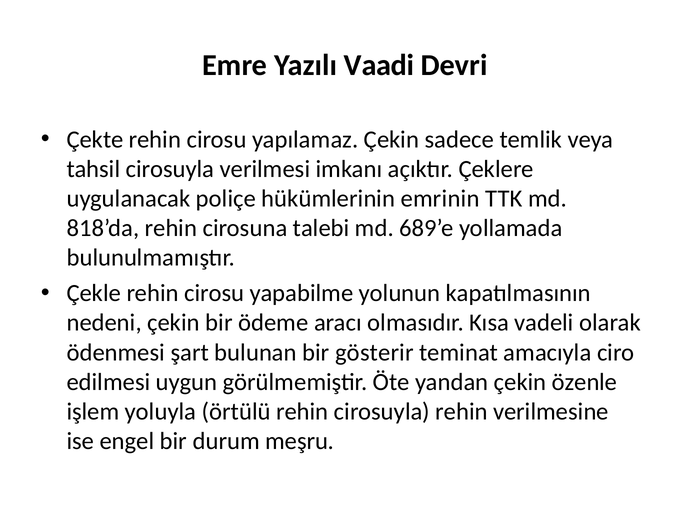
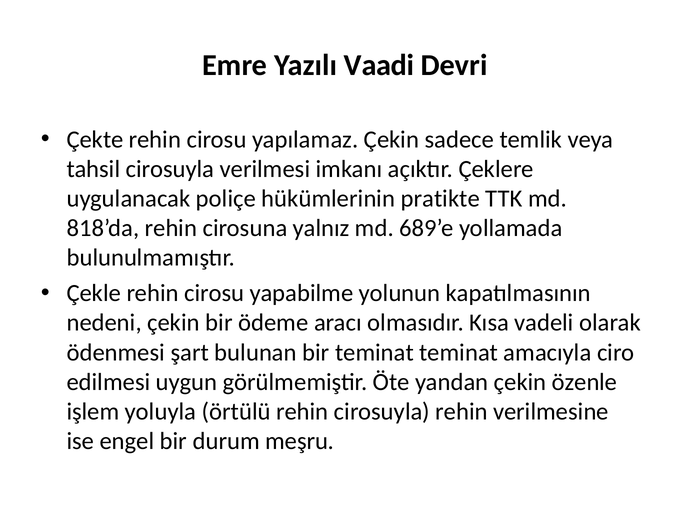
emrinin: emrinin -> pratikte (440, 199)
talebi: talebi -> yalnız (321, 228)
bir gösterir: gösterir -> teminat (374, 353)
